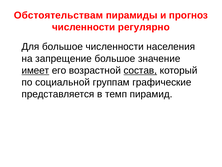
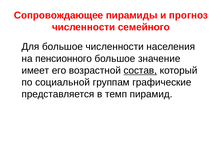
Обстоятельствам: Обстоятельствам -> Сопровождающее (59, 15)
регулярно: регулярно -> семейного (144, 27)
запрещение: запрещение -> пенсионного (64, 58)
имеет underline: present -> none (35, 70)
